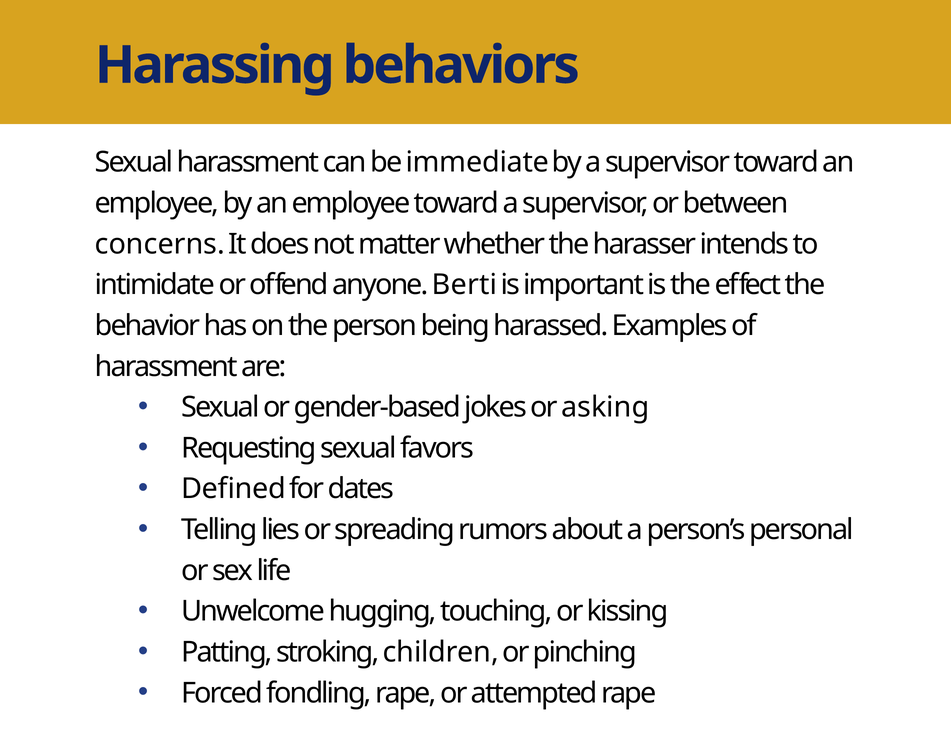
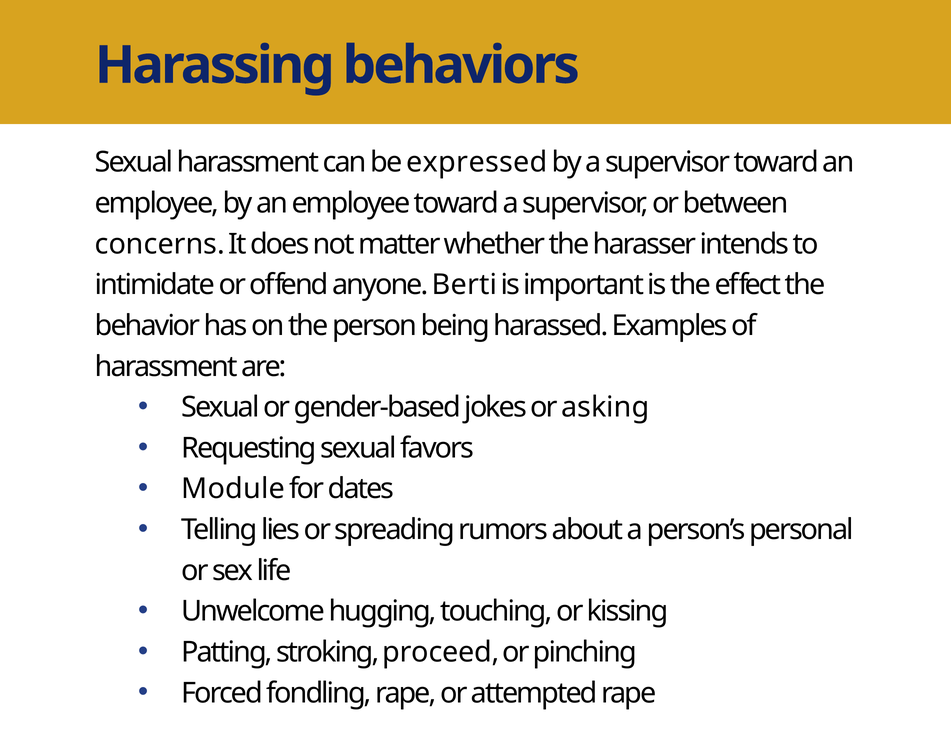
immediate: immediate -> expressed (477, 162)
Defined: Defined -> Module (233, 489)
children: children -> proceed (441, 652)
